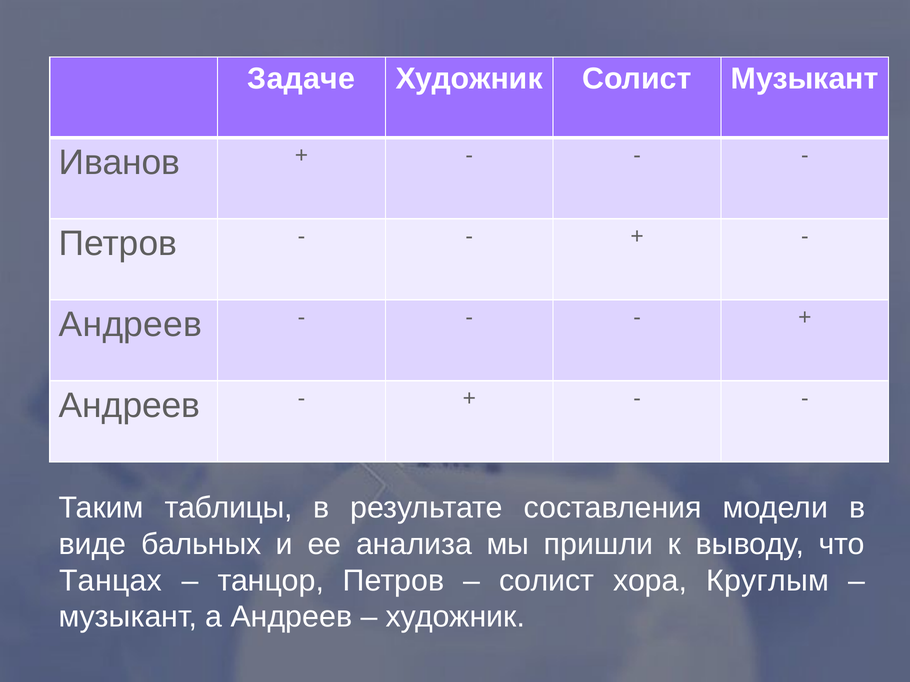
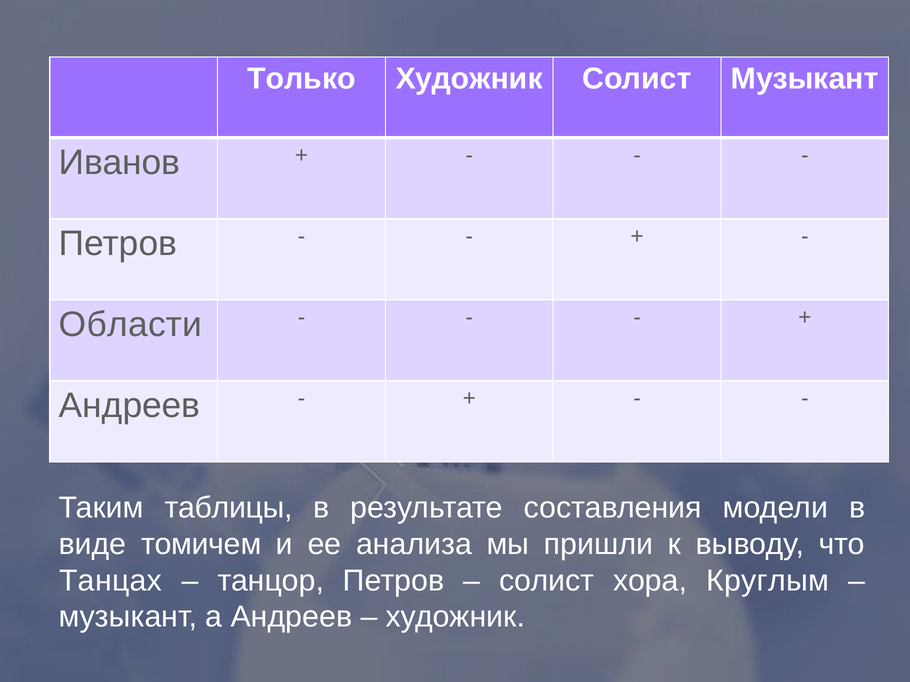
Задаче: Задаче -> Только (301, 79)
Андреев: Андреев -> Области (131, 325)
бальных: бальных -> томичем (201, 545)
